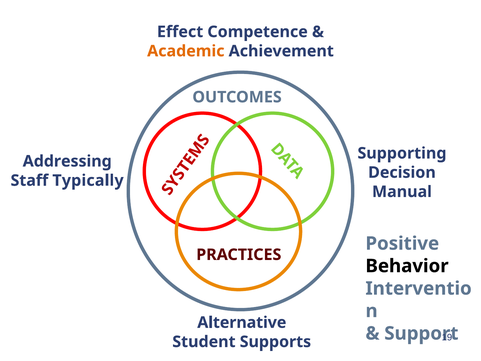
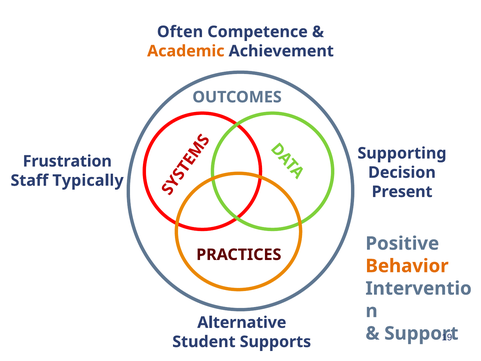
Effect: Effect -> Often (180, 32)
Addressing: Addressing -> Frustration (67, 161)
Manual: Manual -> Present (402, 192)
Behavior colour: black -> orange (407, 266)
